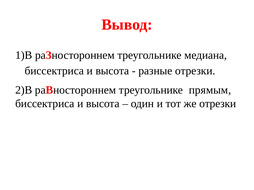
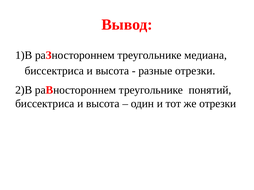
прямым: прямым -> понятий (210, 90)
